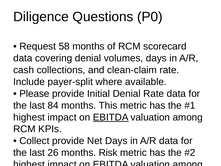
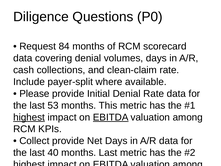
58: 58 -> 84 (64, 46)
84: 84 -> 53 (53, 105)
highest underline: none -> present (29, 117)
26: 26 -> 40 (53, 152)
months Risk: Risk -> Last (108, 152)
